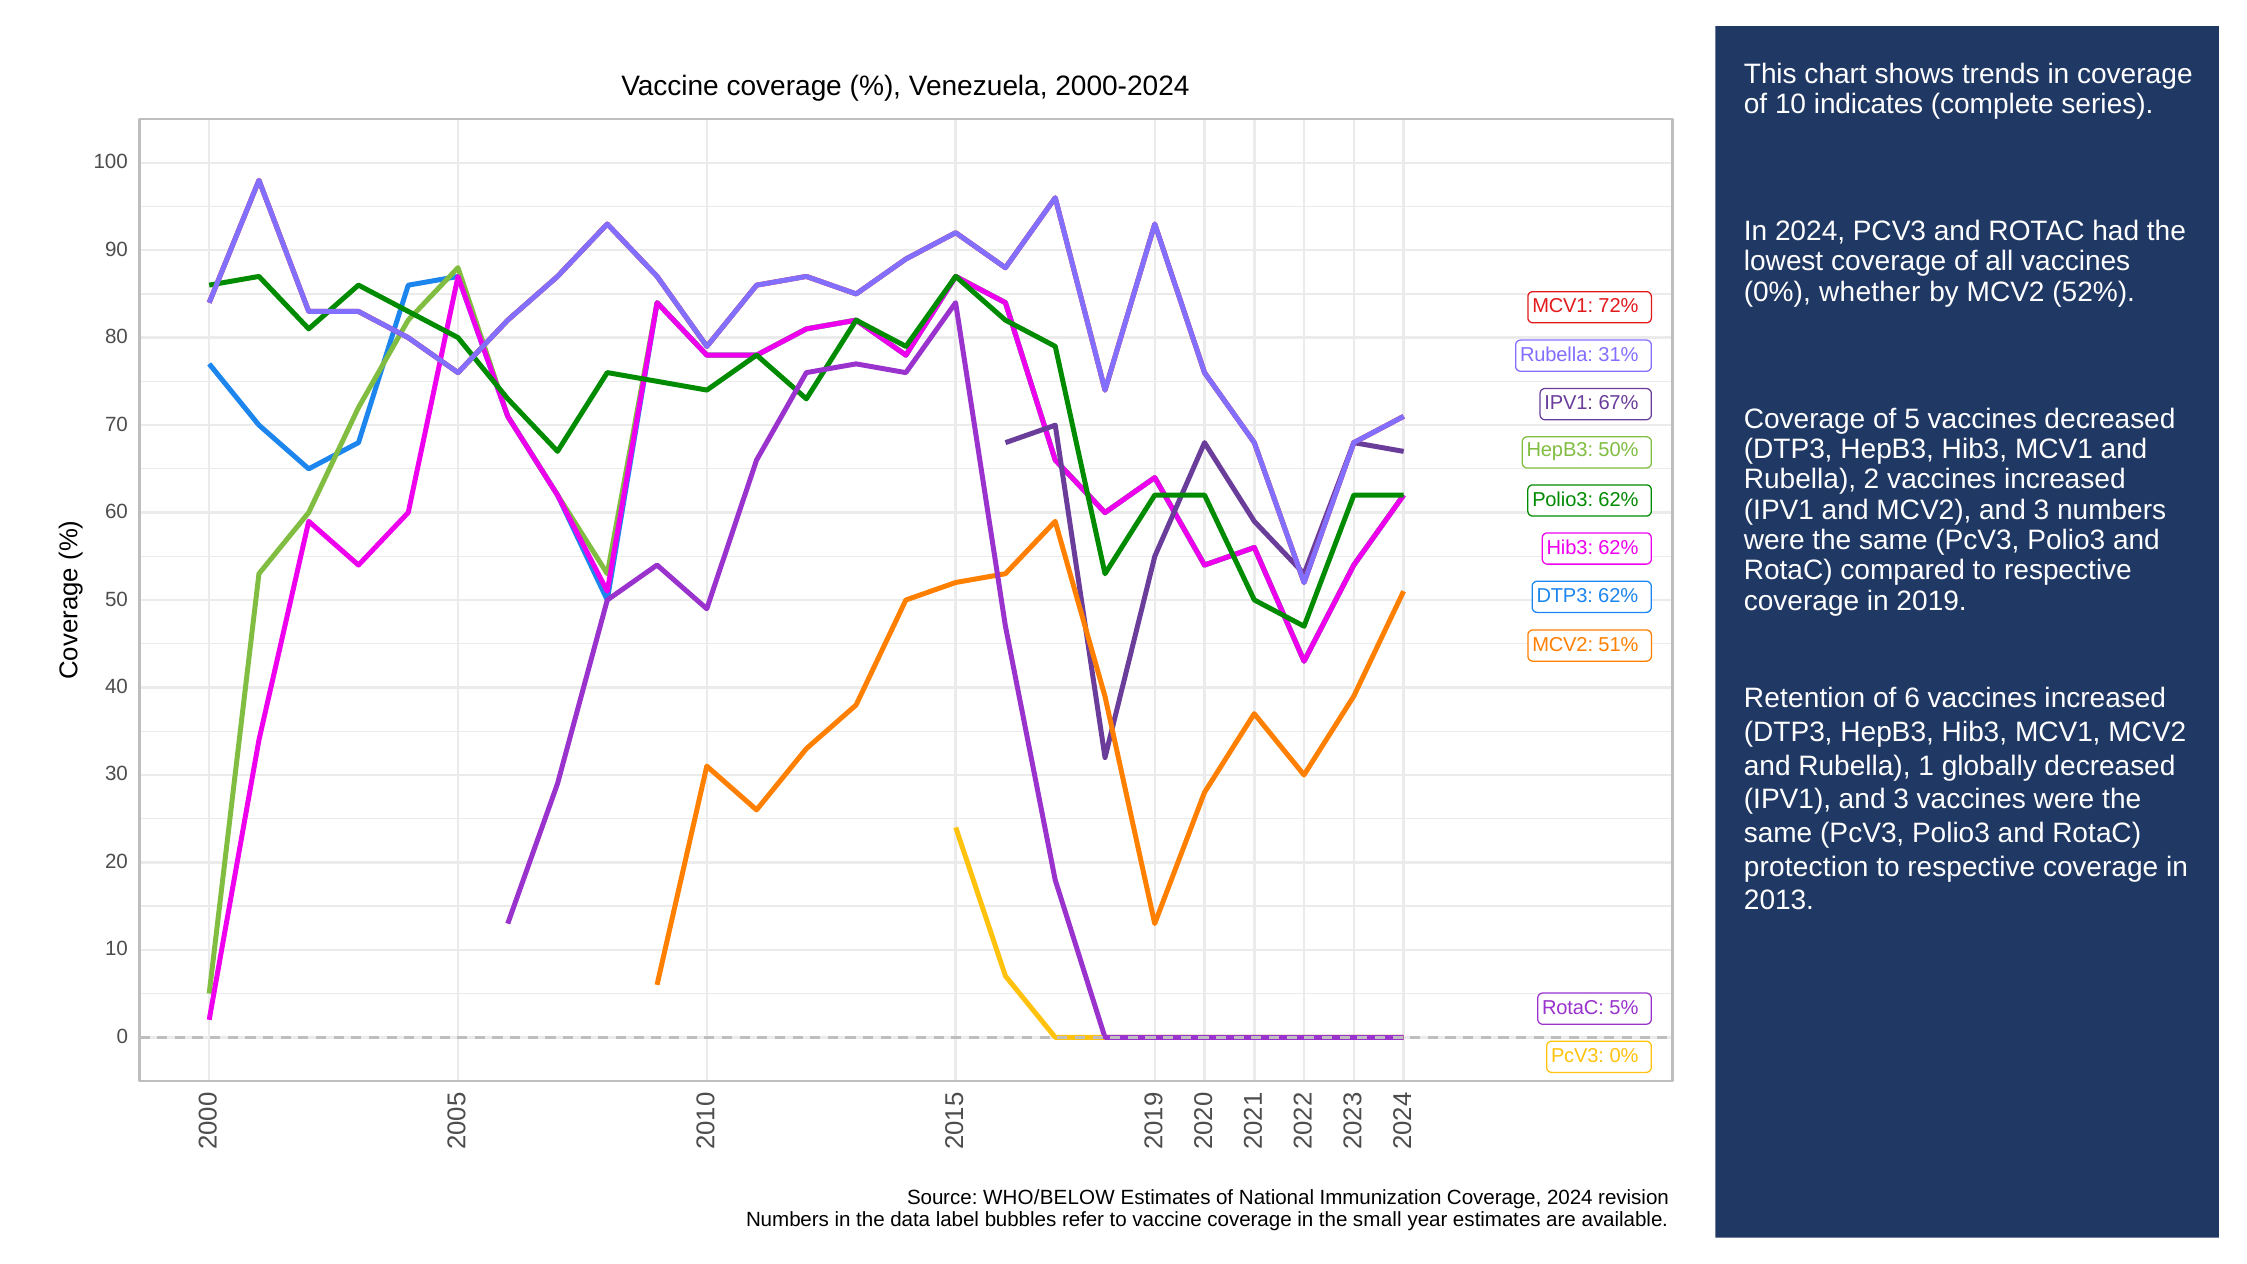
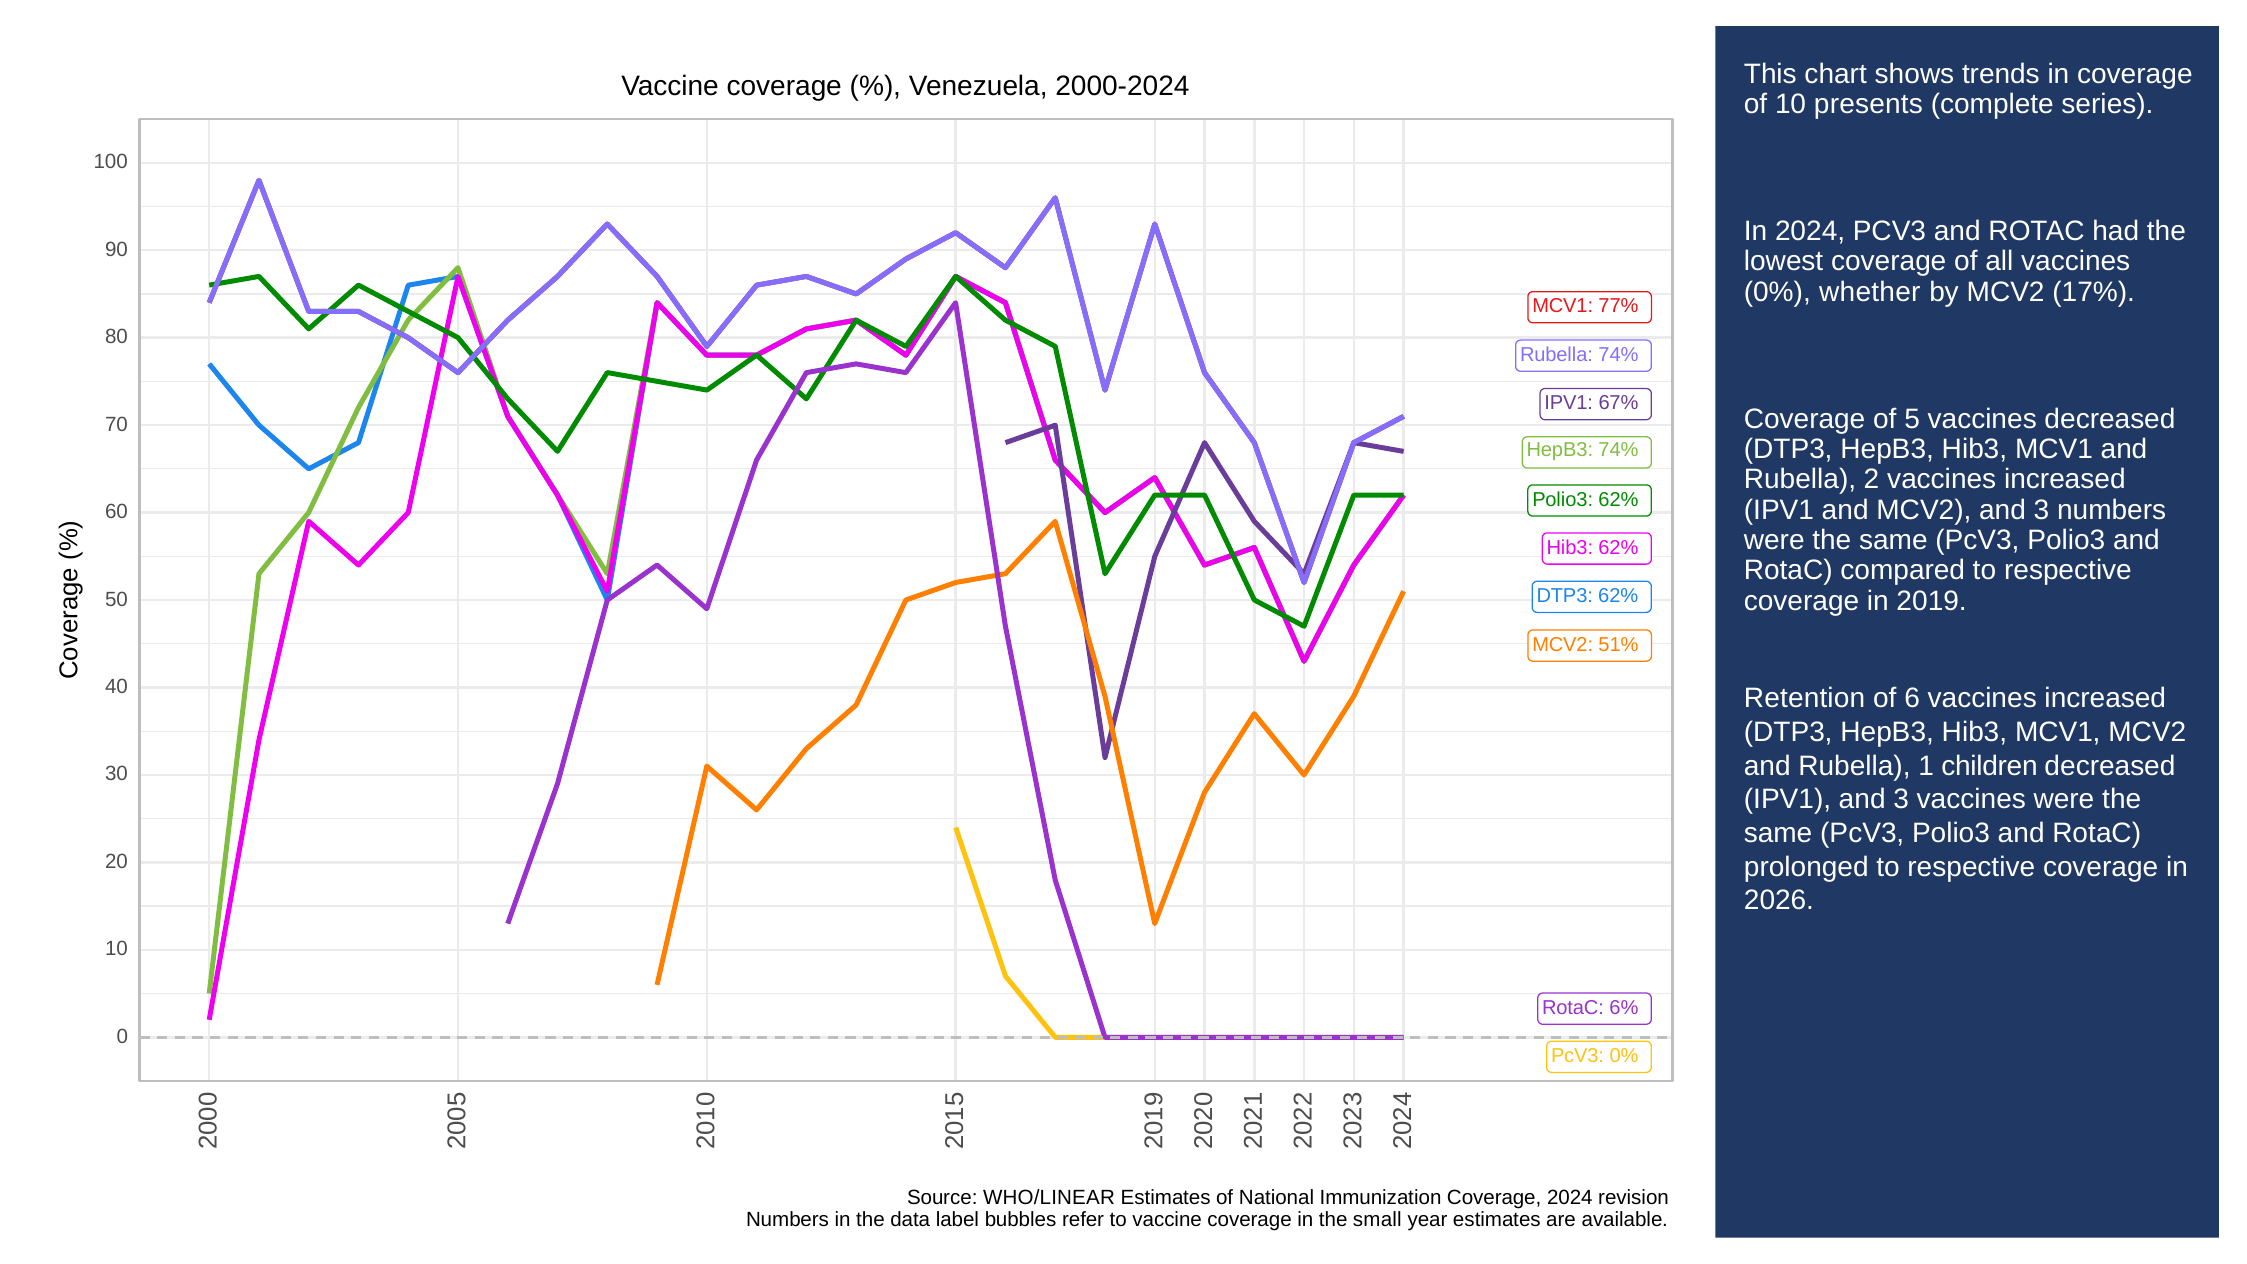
indicates: indicates -> presents (1868, 104)
52%: 52% -> 17% (2094, 292)
72%: 72% -> 77% (1619, 306)
Rubella 31%: 31% -> 74% (1619, 355)
HepB3 50%: 50% -> 74% (1618, 450)
globally: globally -> children (1989, 766)
protection: protection -> prolonged (1806, 867)
2013: 2013 -> 2026 (1779, 901)
5%: 5% -> 6% (1624, 1008)
WHO/BELOW: WHO/BELOW -> WHO/LINEAR (1049, 1197)
